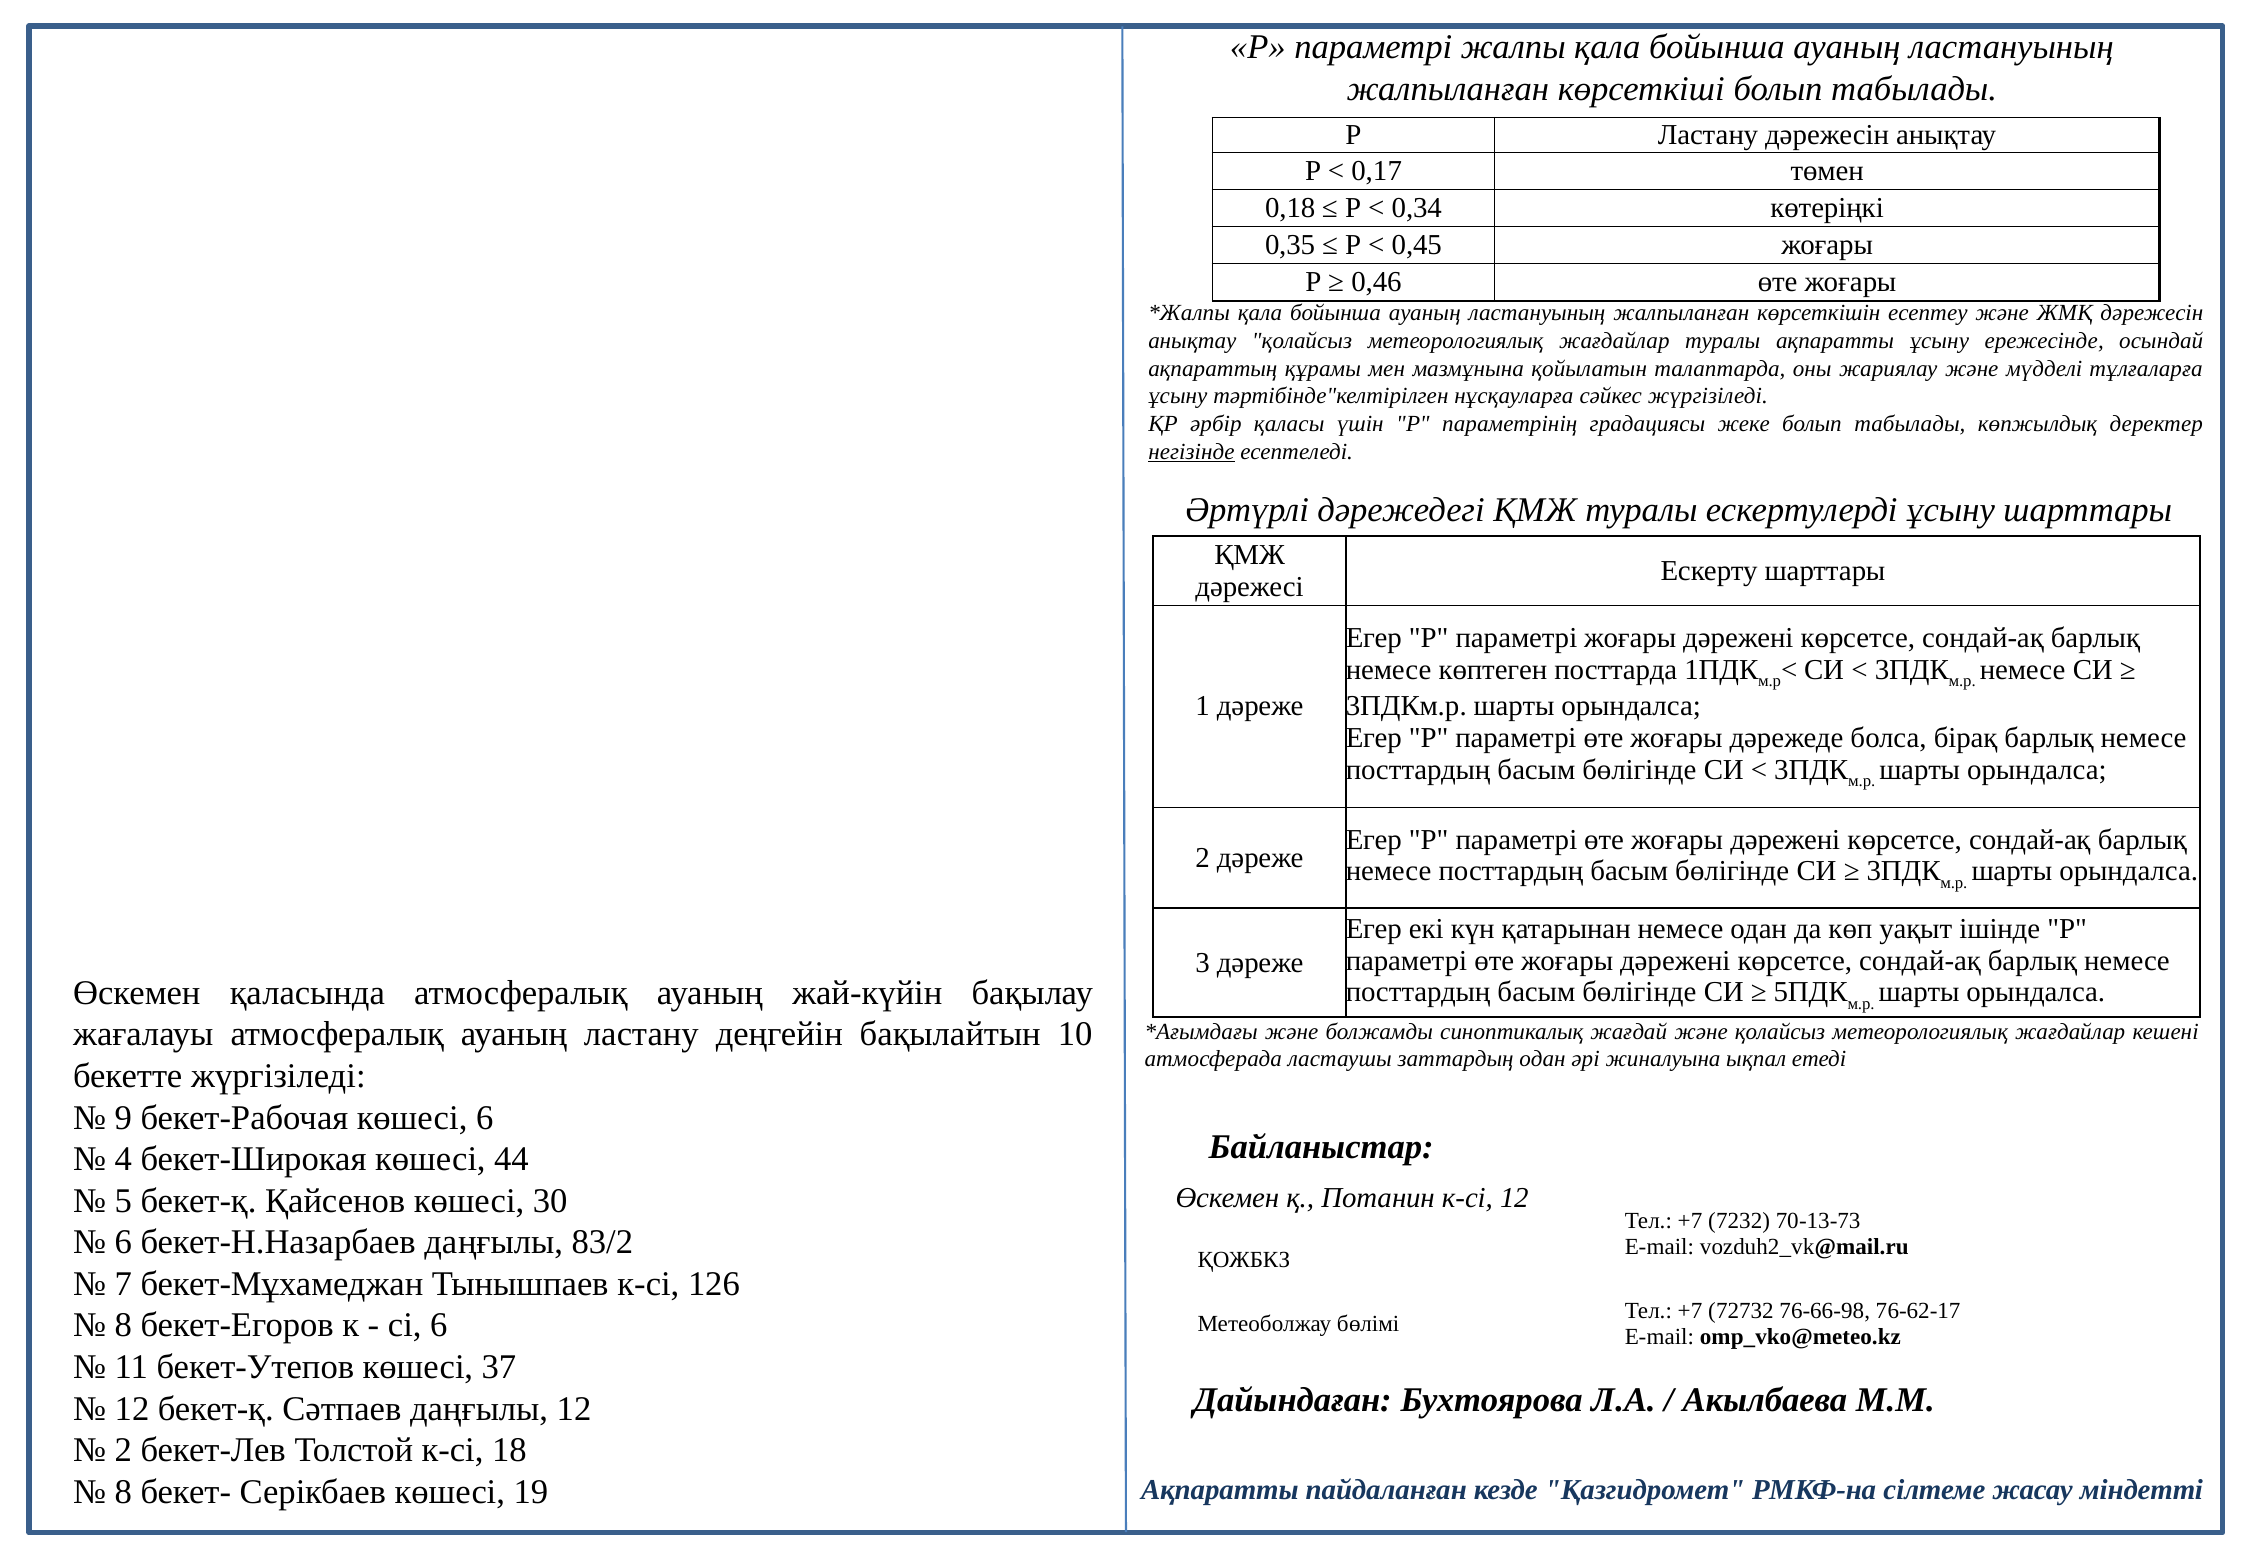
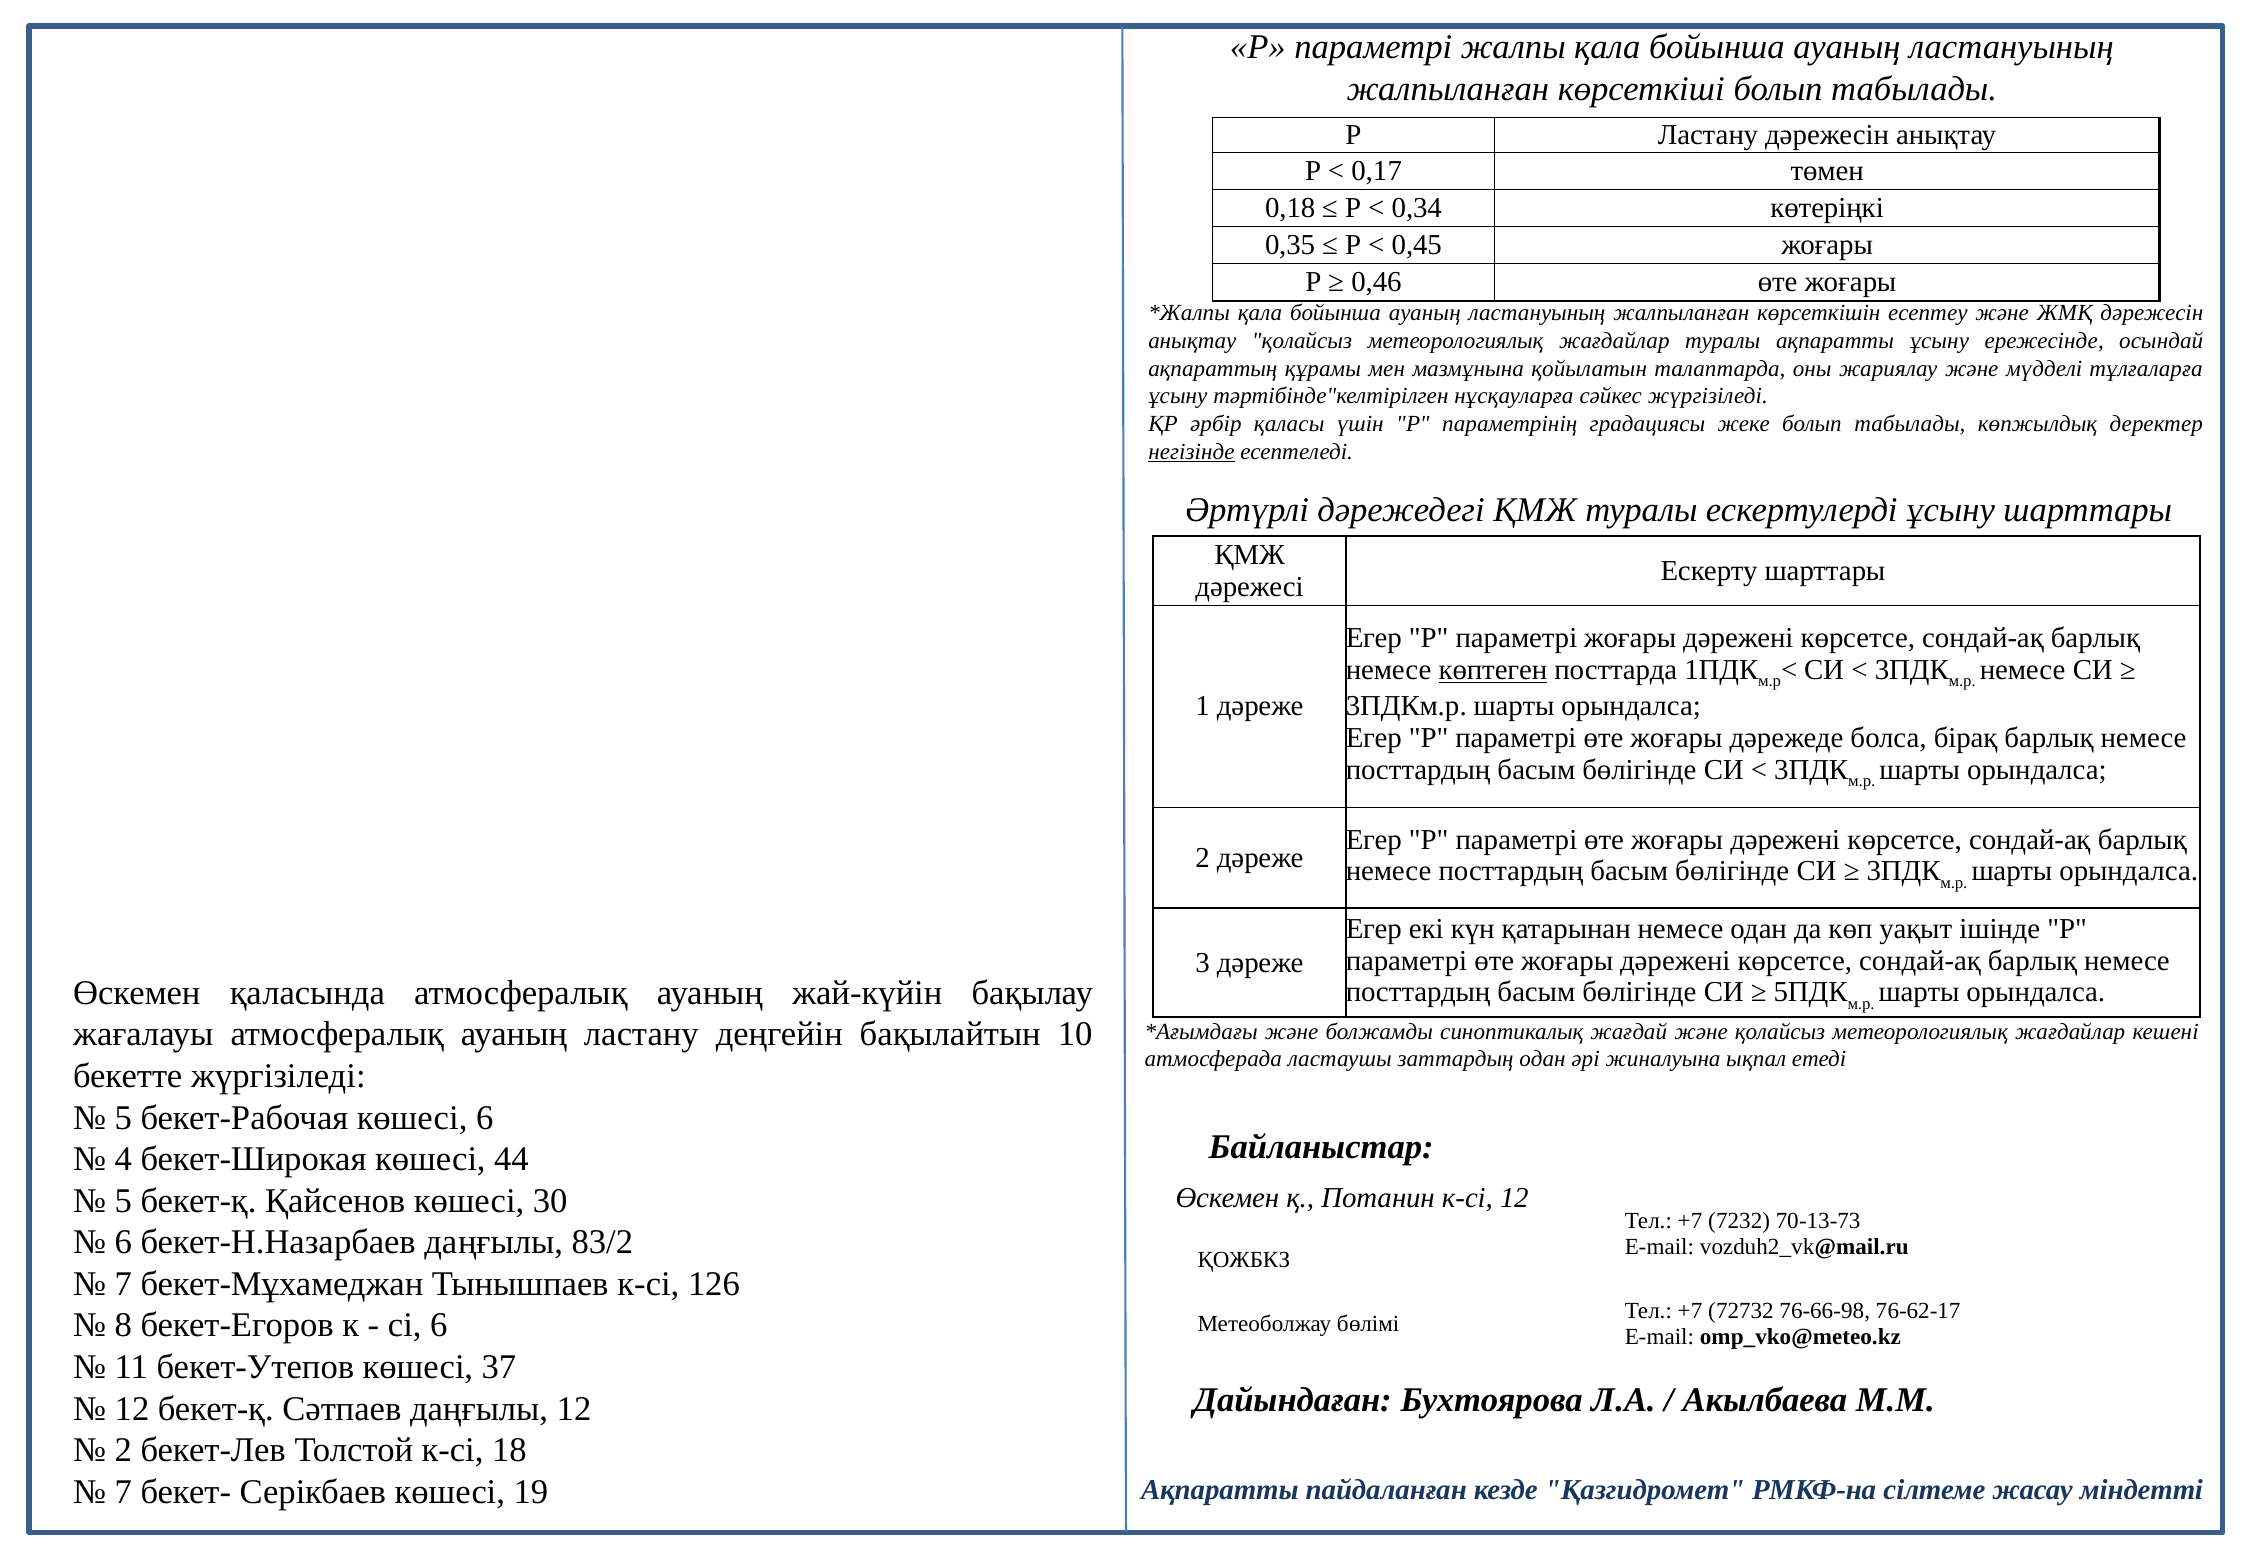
көптеген underline: none -> present (1493, 670)
9: 9 -> 5 (123, 1118)
8: 8 -> 7 (123, 1492)
